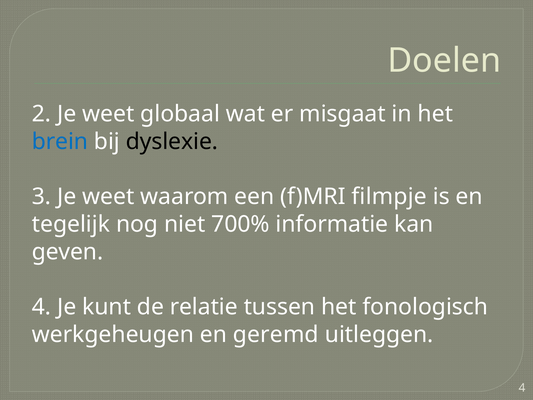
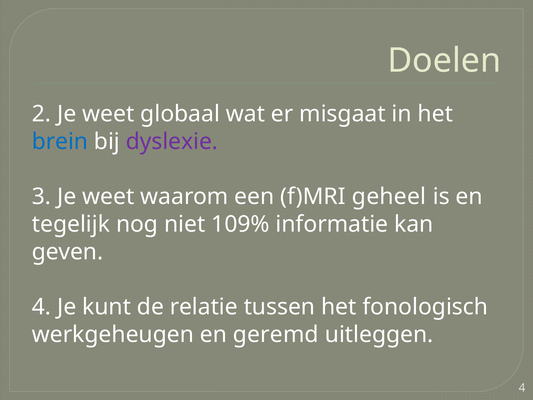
dyslexie colour: black -> purple (172, 142)
filmpje: filmpje -> geheel (389, 197)
700%: 700% -> 109% (240, 224)
